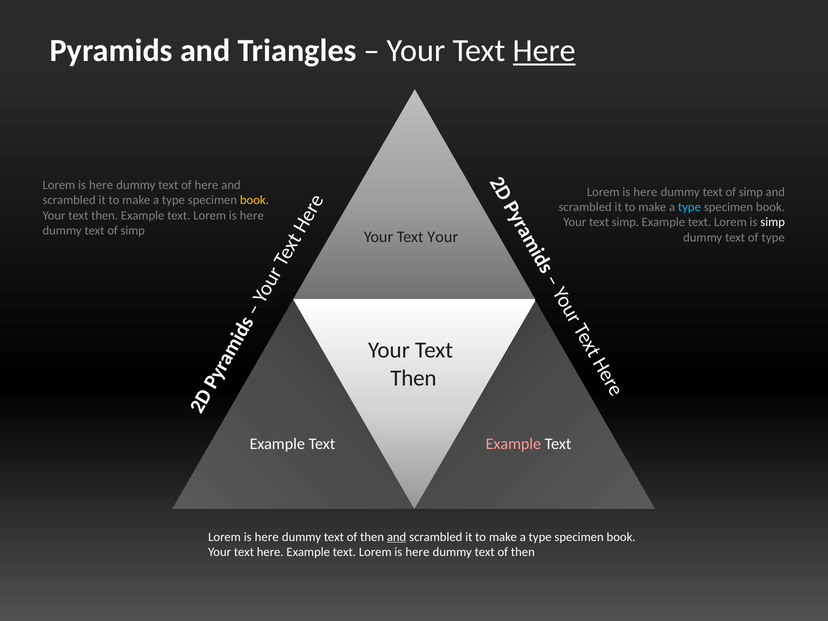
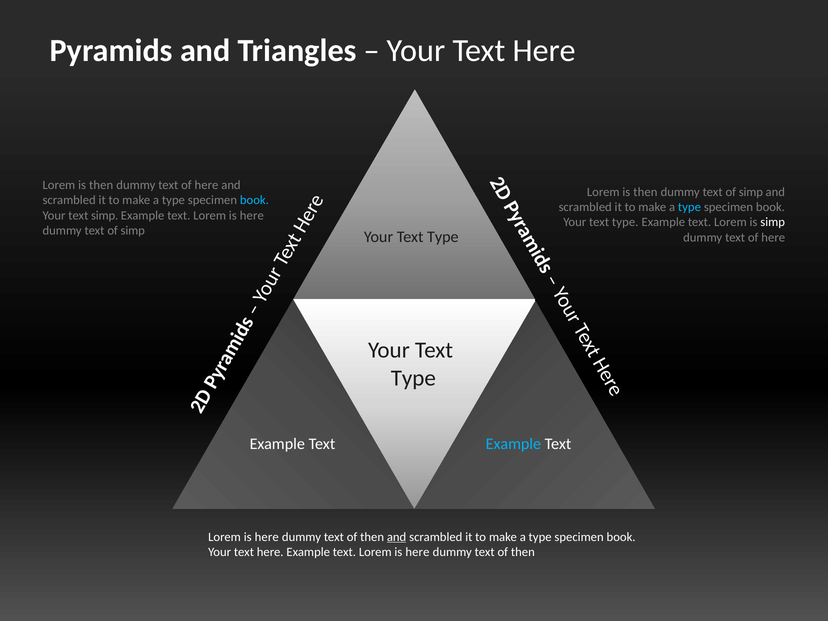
Here underline: present -> none (544, 51)
here: here -> then (101, 185)
here: here -> then (645, 192)
book colour: yellow -> light blue (254, 200)
then: then -> simp (105, 215)
simp: simp -> type (625, 222)
Your: Your -> Type (443, 237)
type: type -> here (773, 237)
Then: Then -> Type (413, 378)
Example colour: pink -> light blue (513, 444)
